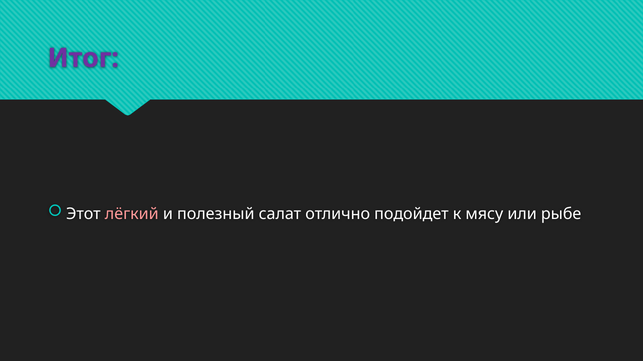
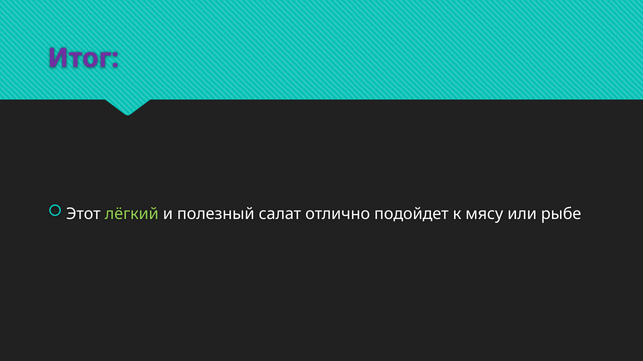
лёгкий colour: pink -> light green (132, 214)
